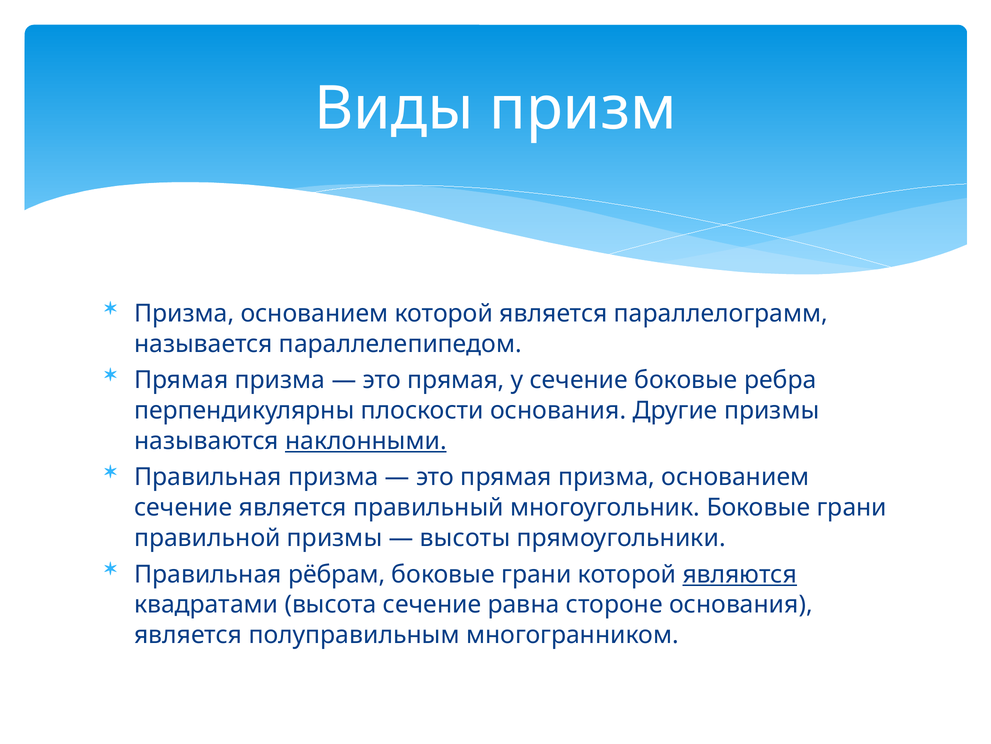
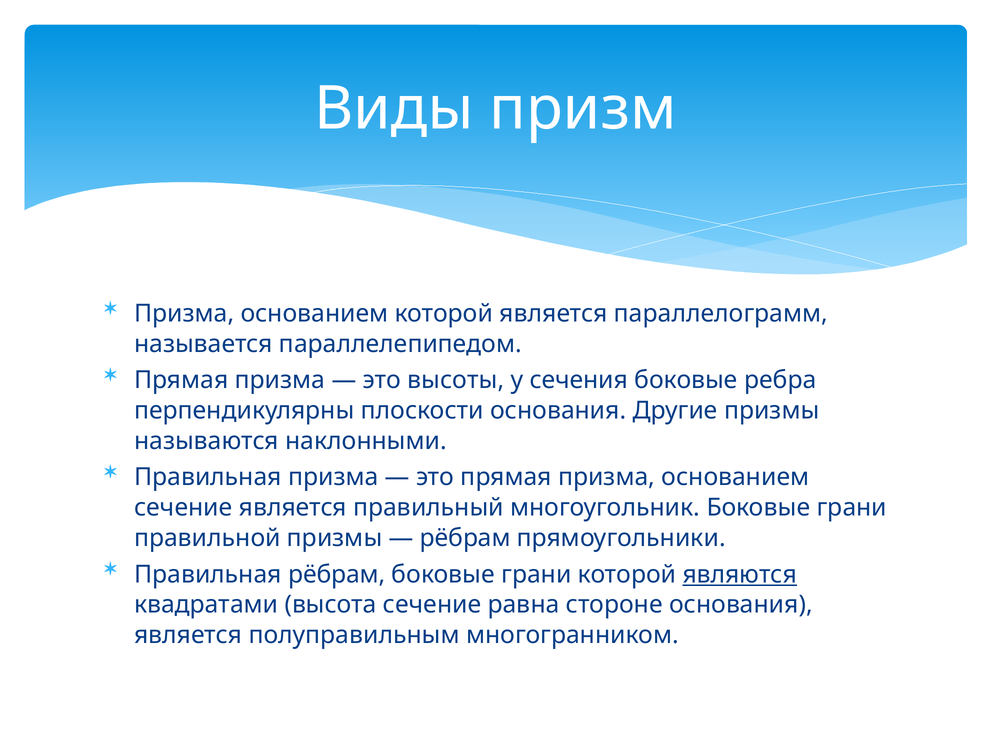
прямая: прямая -> высоты (456, 380)
у сечение: сечение -> сечения (579, 380)
наклонными underline: present -> none (366, 441)
высоты: высоты -> рёбрам (465, 537)
